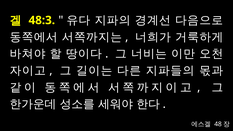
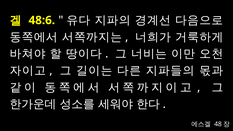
48:3: 48:3 -> 48:6 (42, 20)
